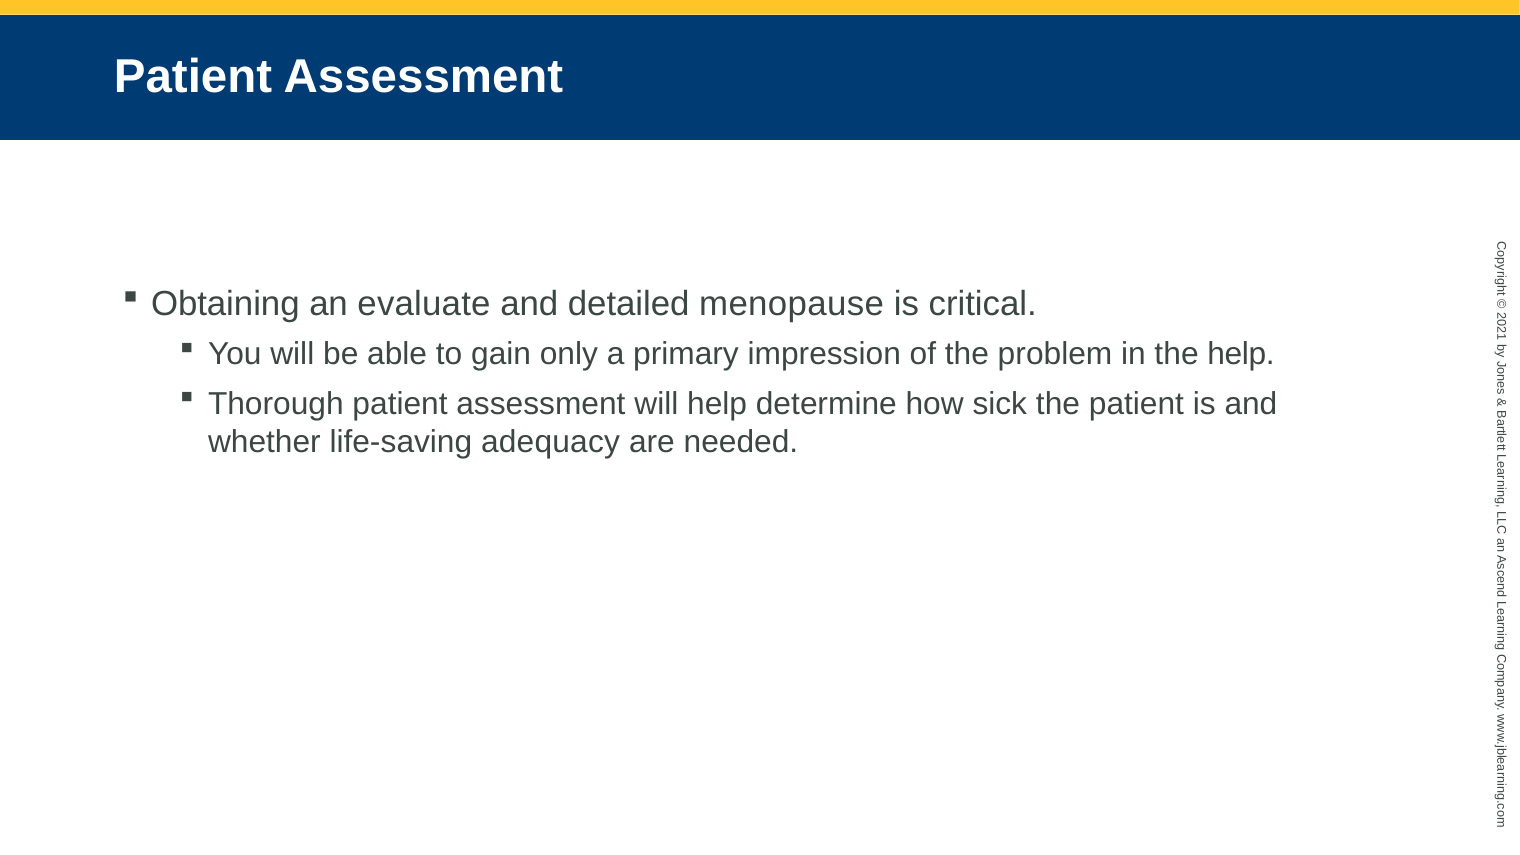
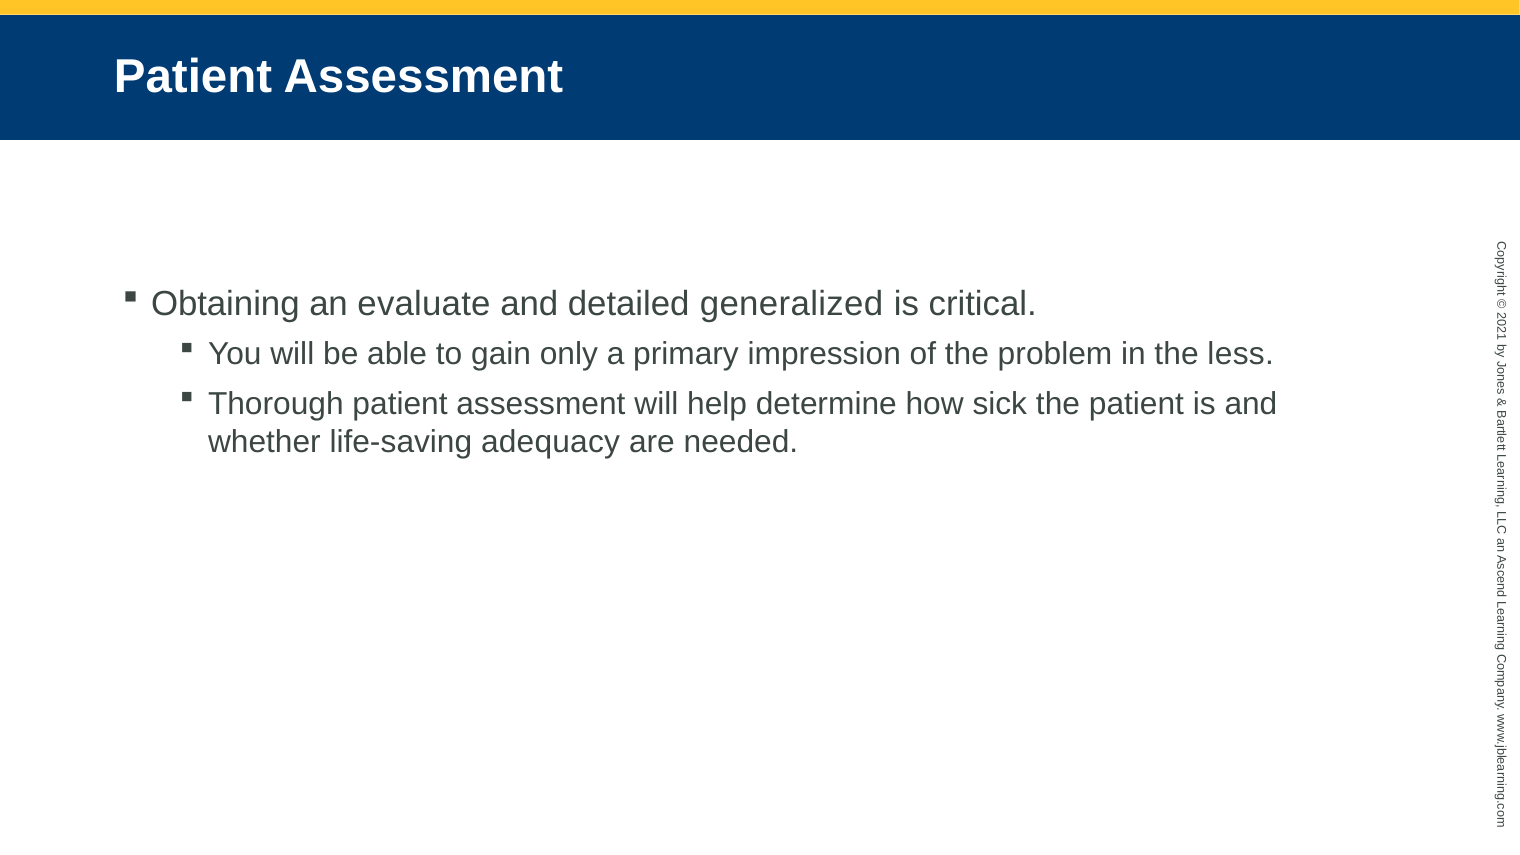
menopause: menopause -> generalized (792, 304)
the help: help -> less (1241, 355)
